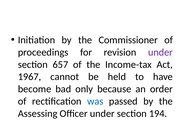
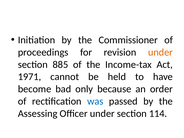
under colour: purple -> orange (160, 52)
657: 657 -> 885 (60, 64)
1967: 1967 -> 1971 (30, 77)
194: 194 -> 114 (158, 114)
